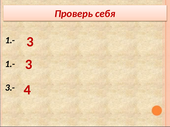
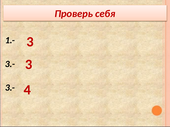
1.-: 1.- -> 3.- (10, 64)
